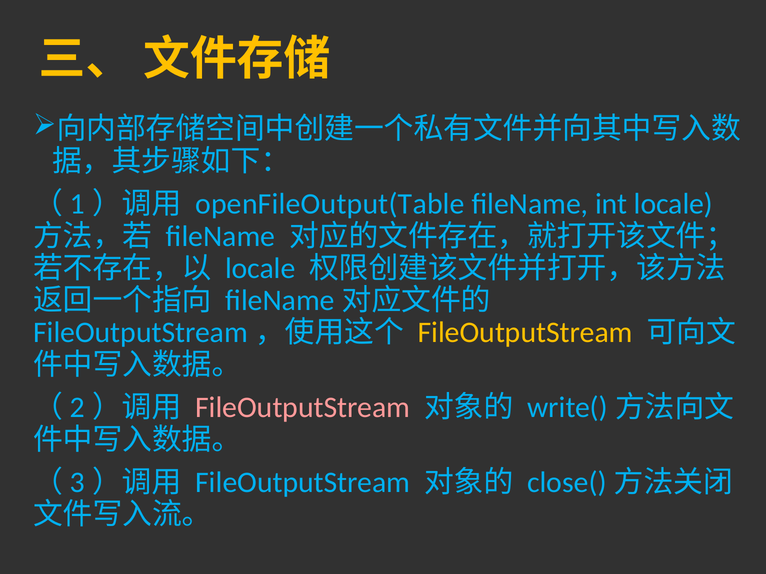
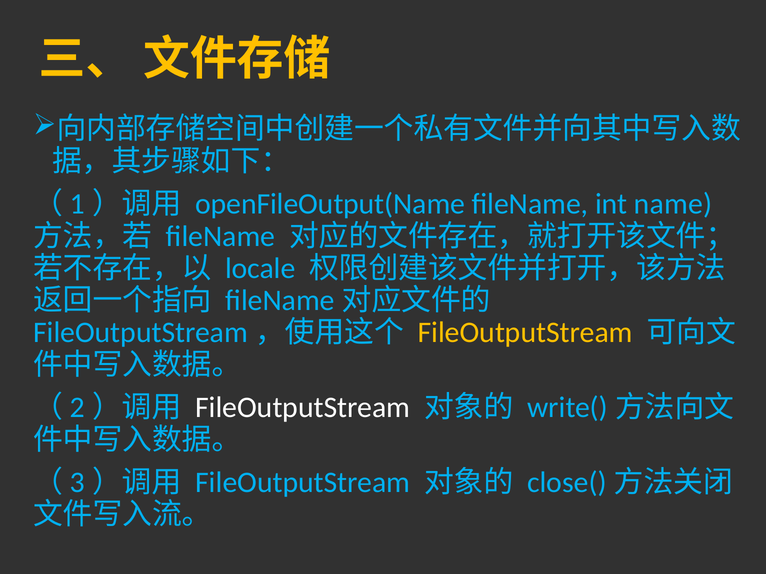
openFileOutput(Table: openFileOutput(Table -> openFileOutput(Name (330, 204)
int locale: locale -> name (673, 204)
FileOutputStream colour: pink -> white (303, 408)
